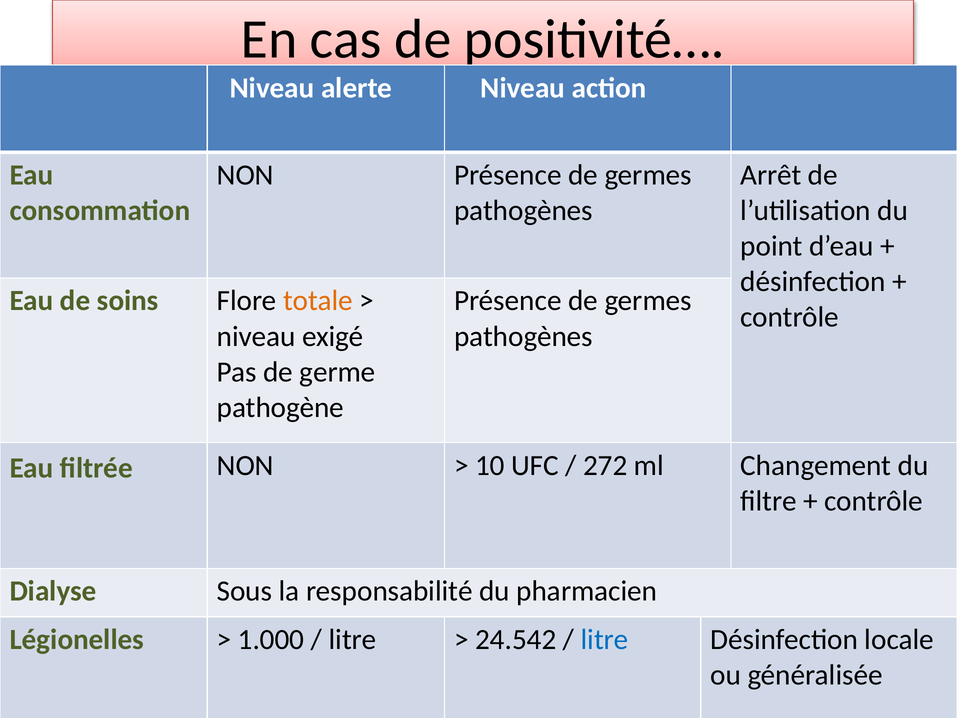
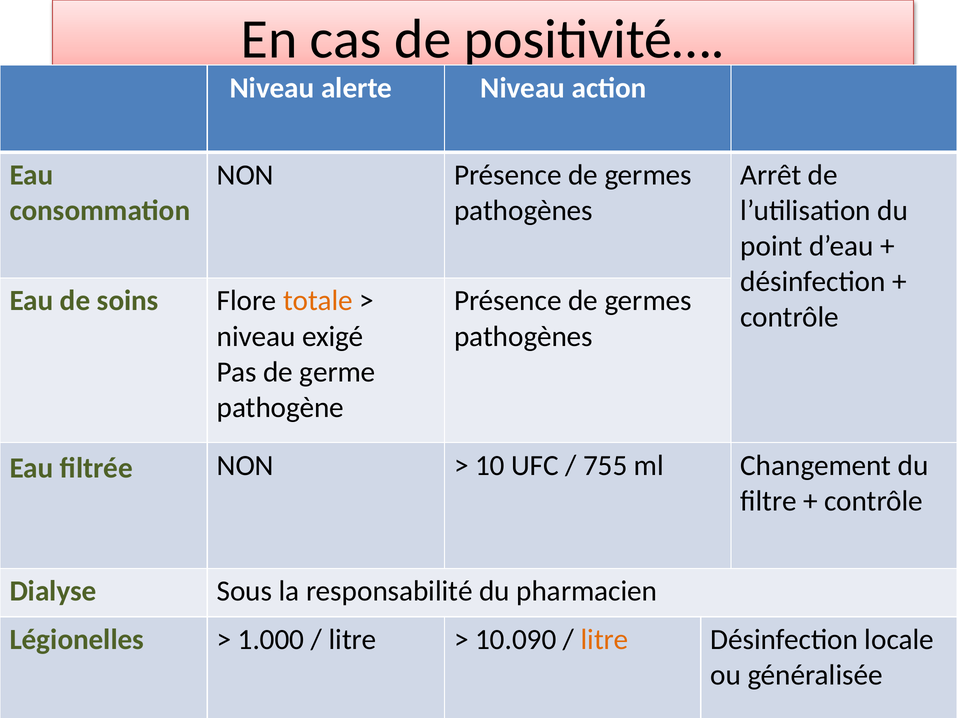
272: 272 -> 755 (605, 465)
24.542: 24.542 -> 10.090 (516, 639)
litre colour: blue -> orange (605, 639)
